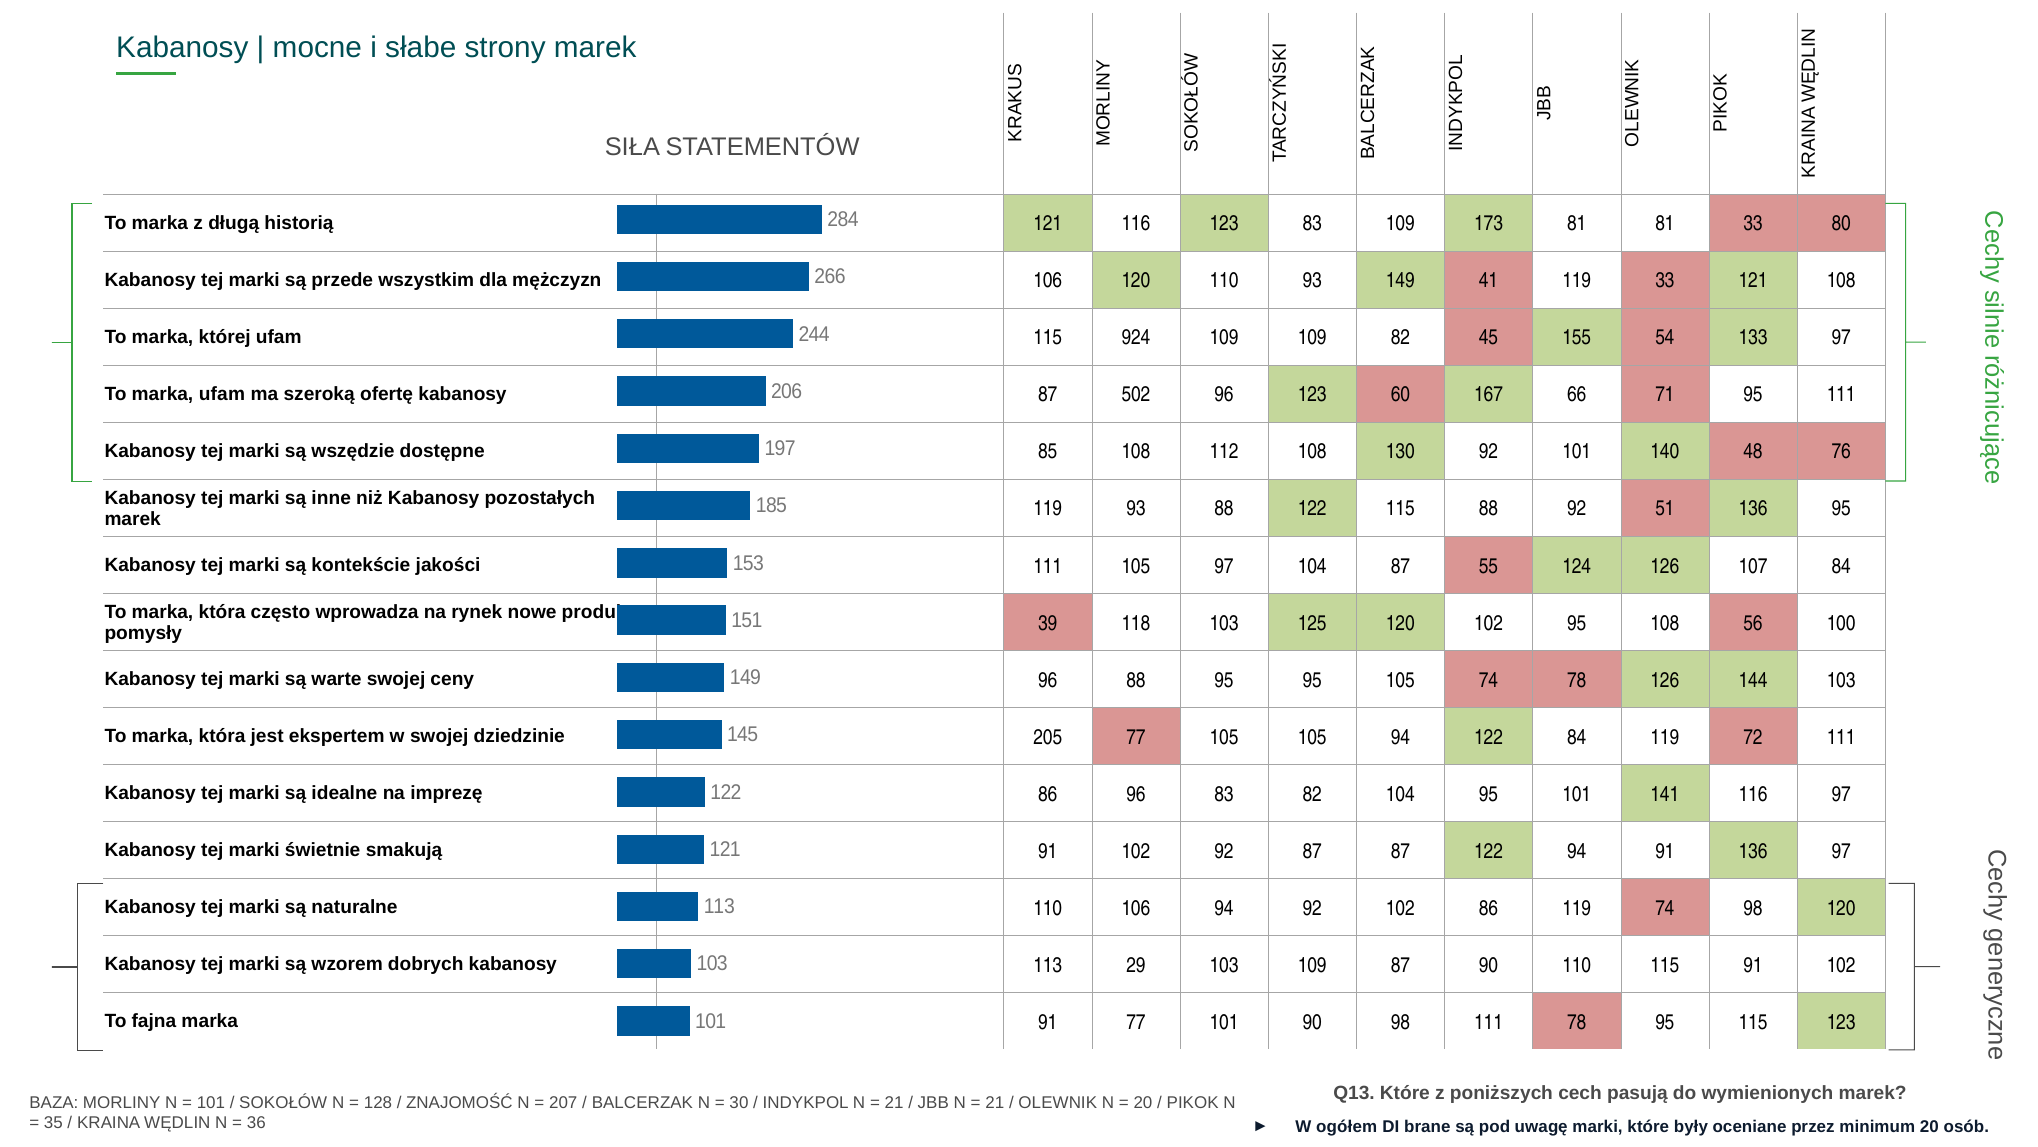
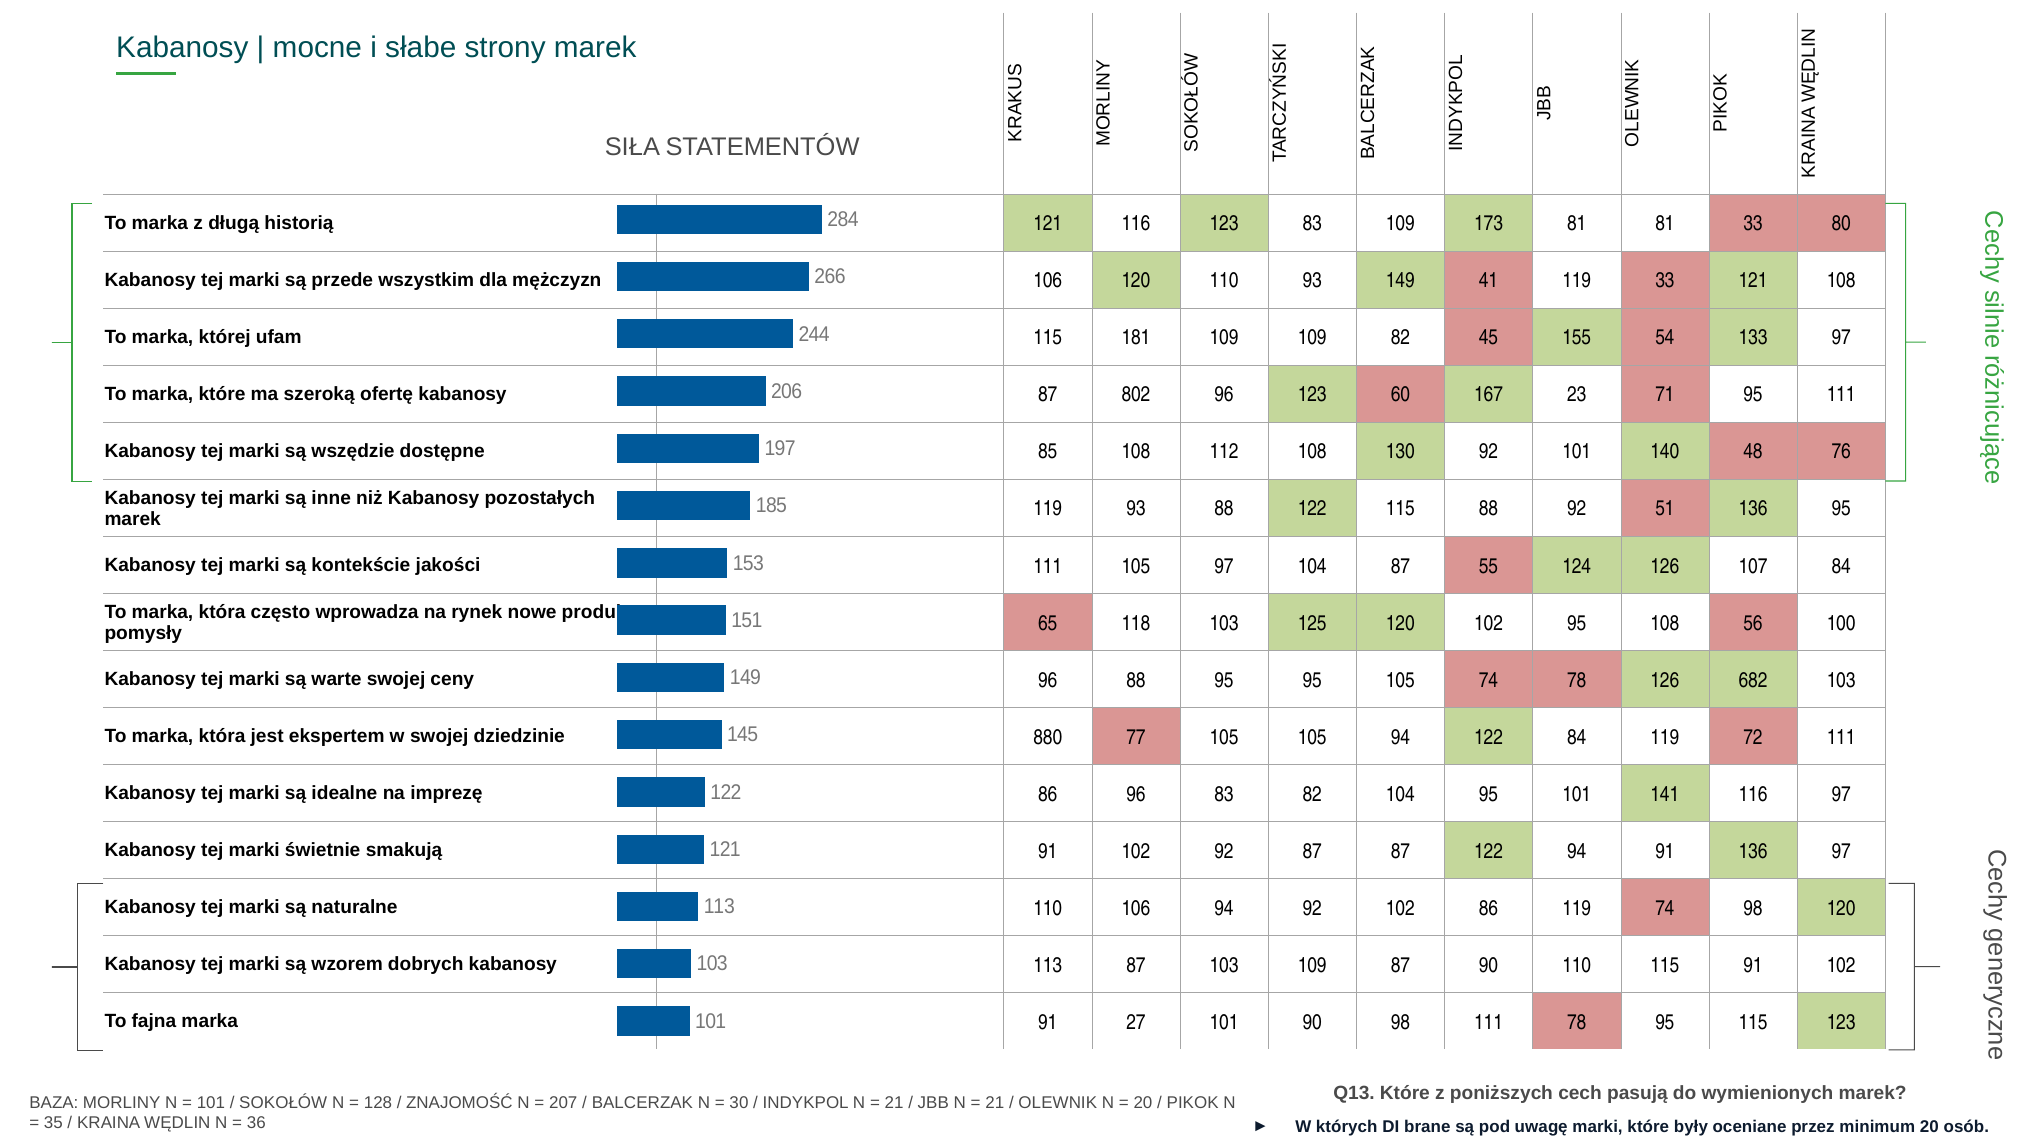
924: 924 -> 181 (1136, 338)
marka ufam: ufam -> które (222, 394)
502: 502 -> 802 (1136, 395)
66: 66 -> 23 (1577, 395)
39: 39 -> 65 (1048, 623)
144: 144 -> 682 (1753, 680)
205: 205 -> 880 (1048, 737)
113 29: 29 -> 87 (1136, 965)
91 77: 77 -> 27 (1136, 1022)
ogółem: ogółem -> których (1347, 1126)
